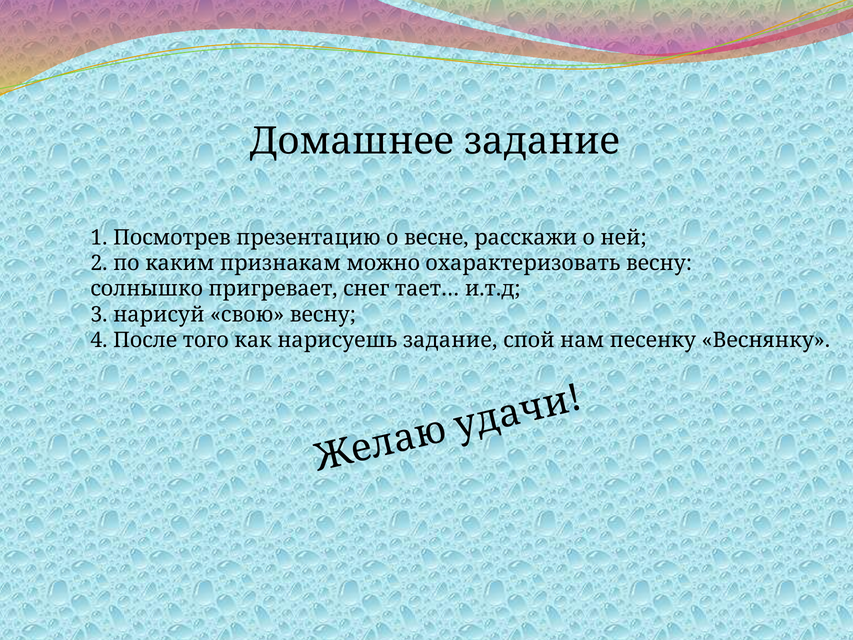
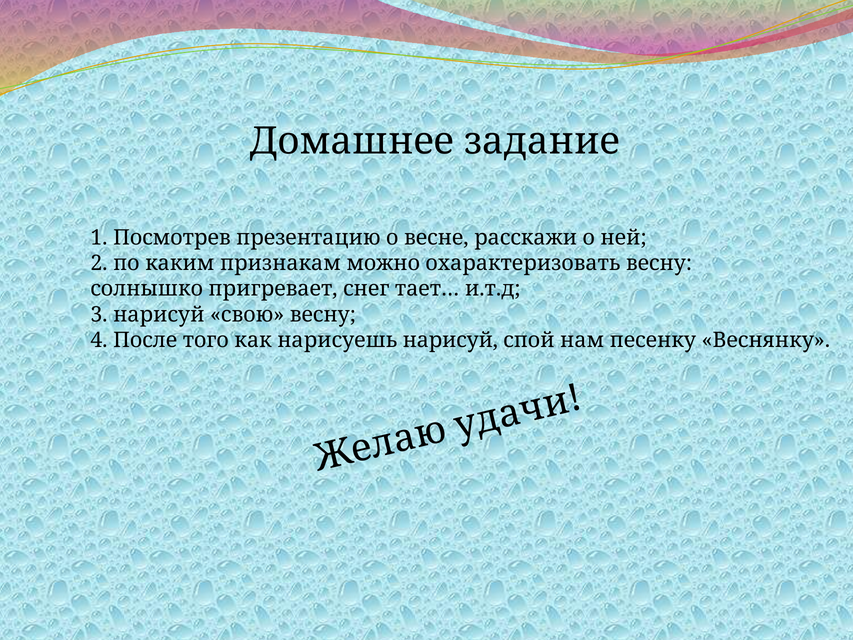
нарисуешь задание: задание -> нарисуй (450, 340)
